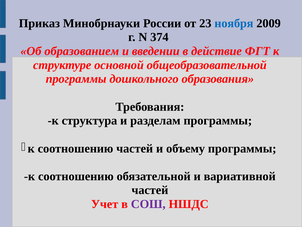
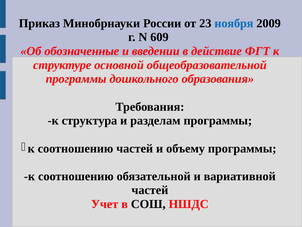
374: 374 -> 609 (159, 37)
образованием: образованием -> обозначенные (82, 51)
СОШ colour: purple -> black (148, 204)
